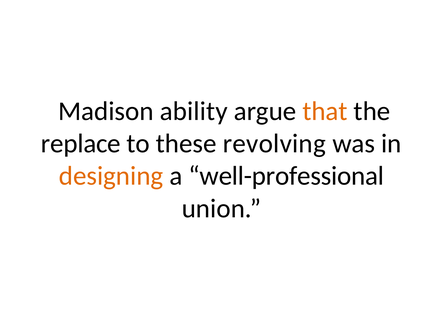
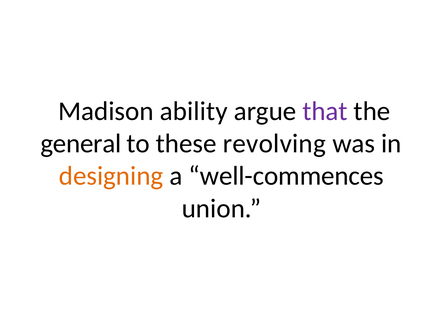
that colour: orange -> purple (325, 111)
replace: replace -> general (81, 144)
well-professional: well-professional -> well-commences (286, 176)
